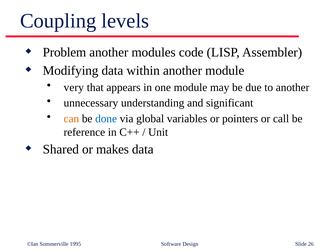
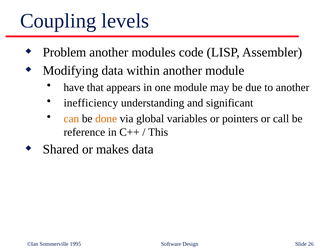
very: very -> have (74, 87)
unnecessary: unnecessary -> inefficiency (91, 103)
done colour: blue -> orange (106, 119)
Unit: Unit -> This (158, 132)
